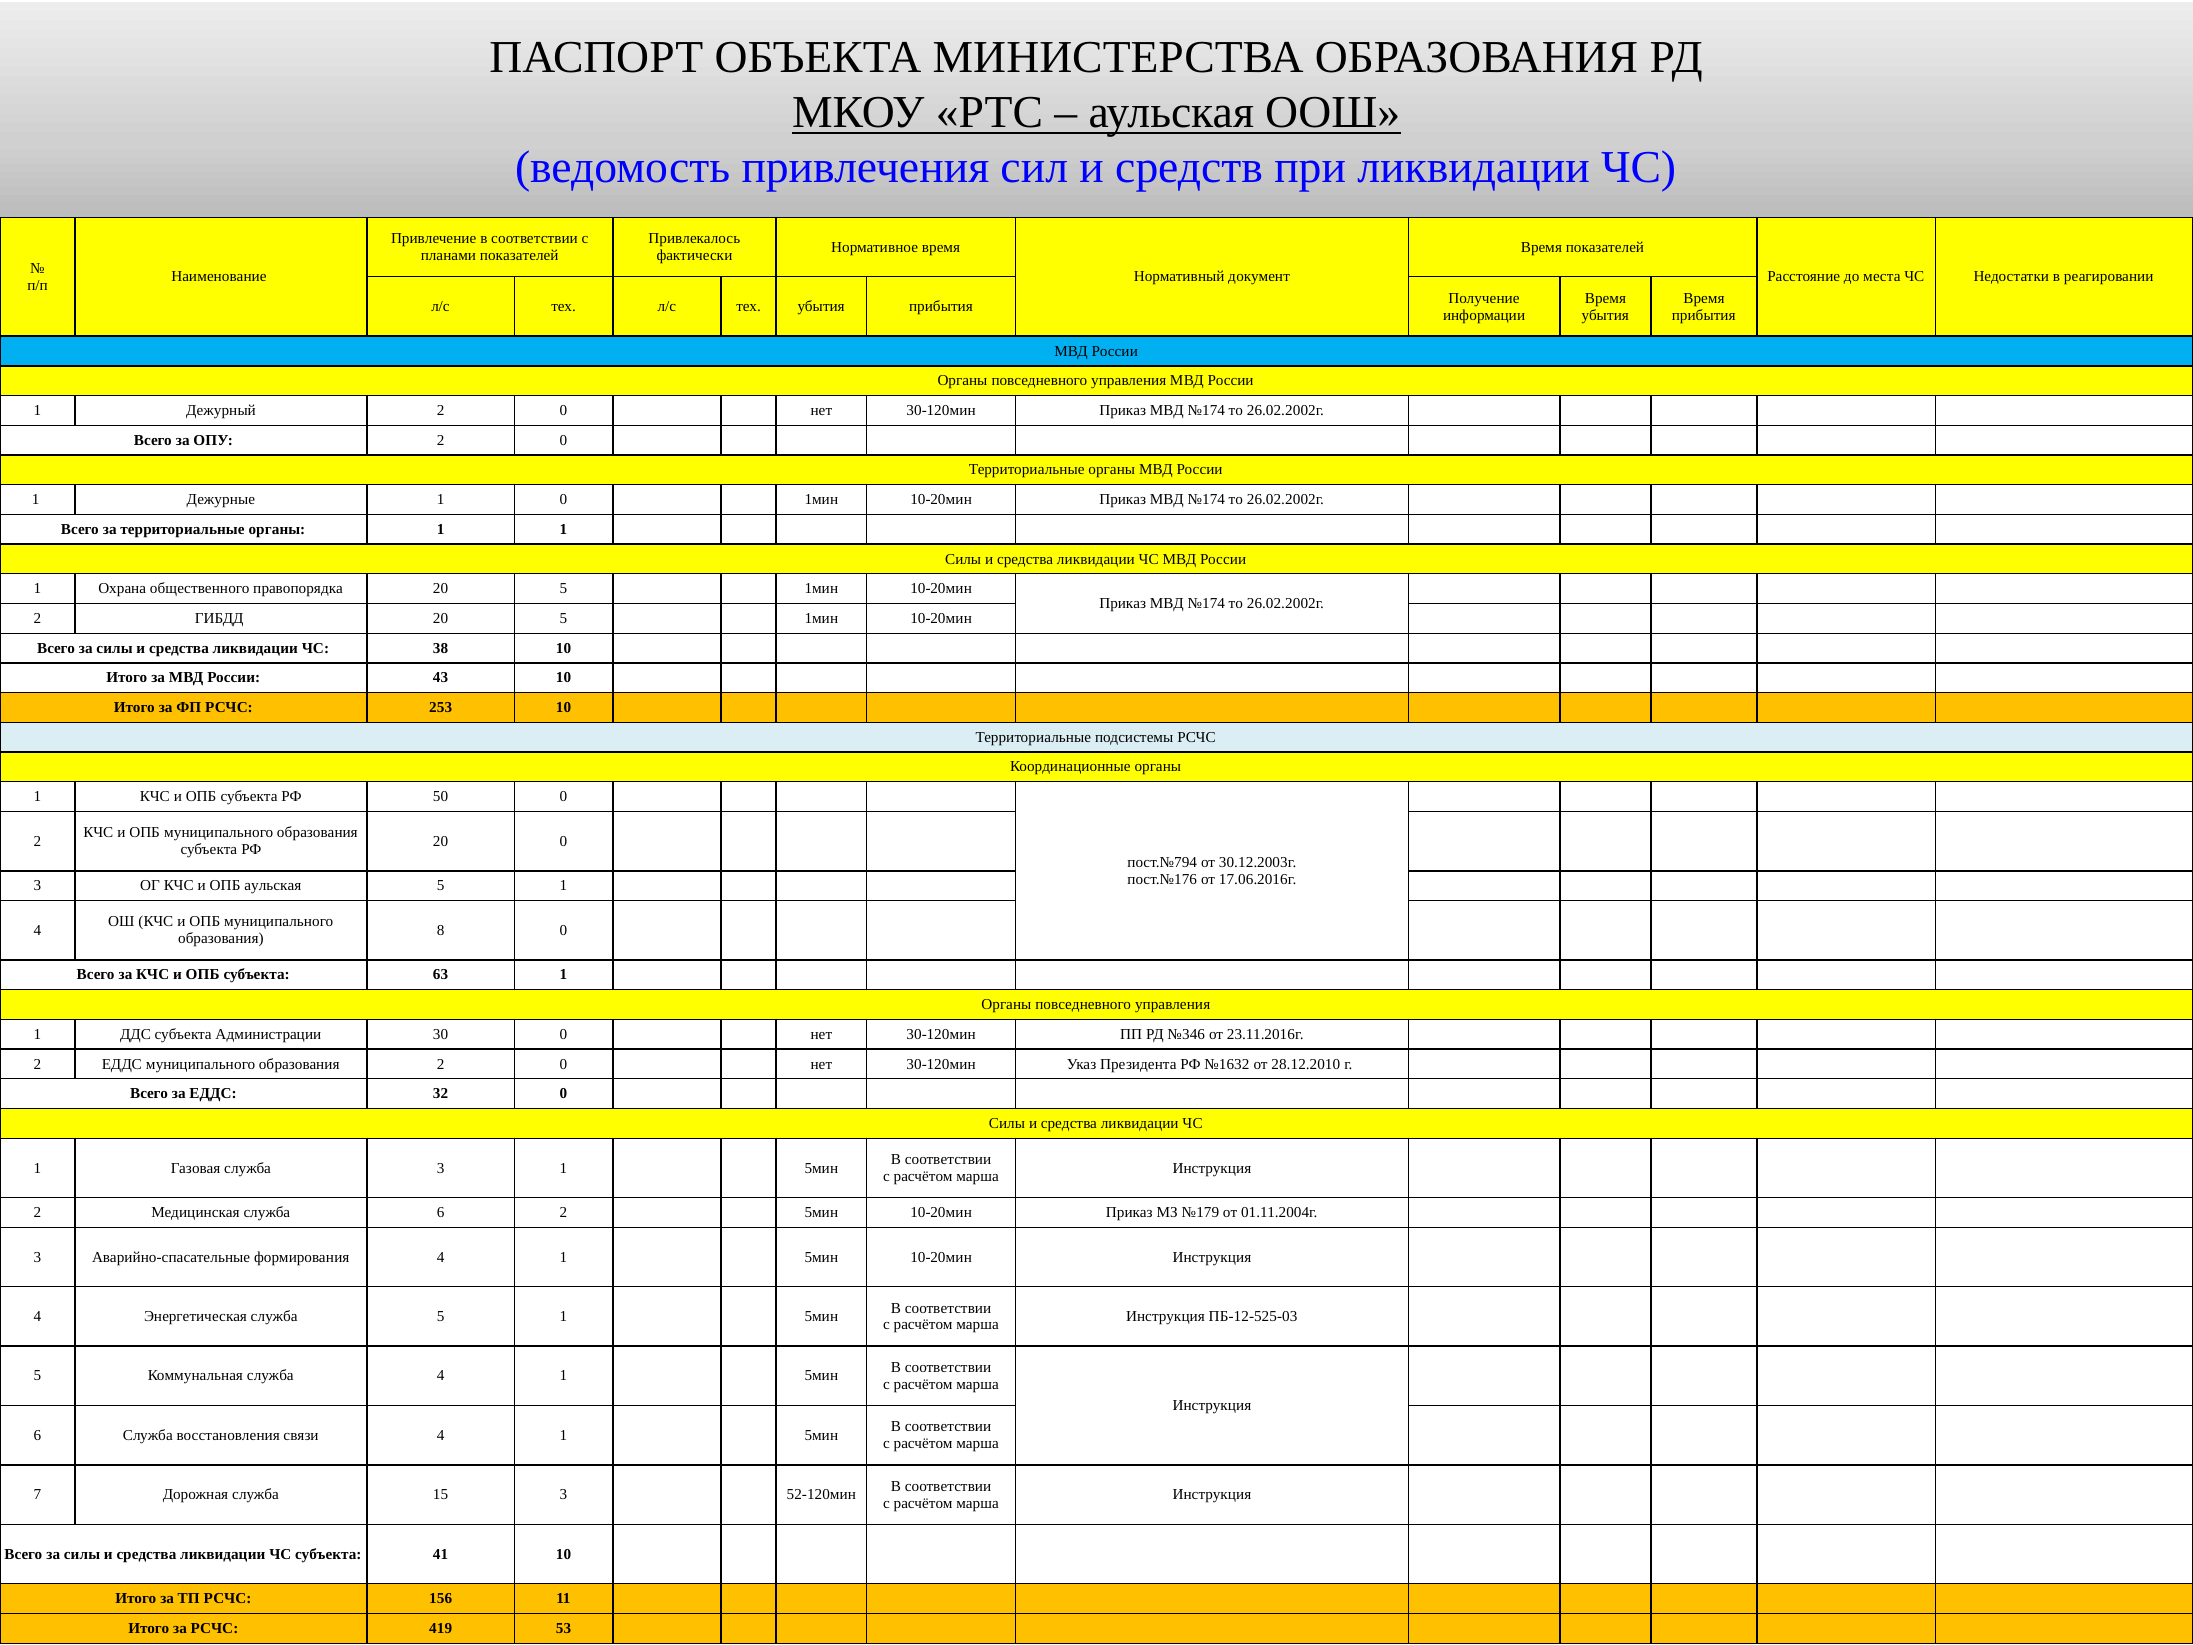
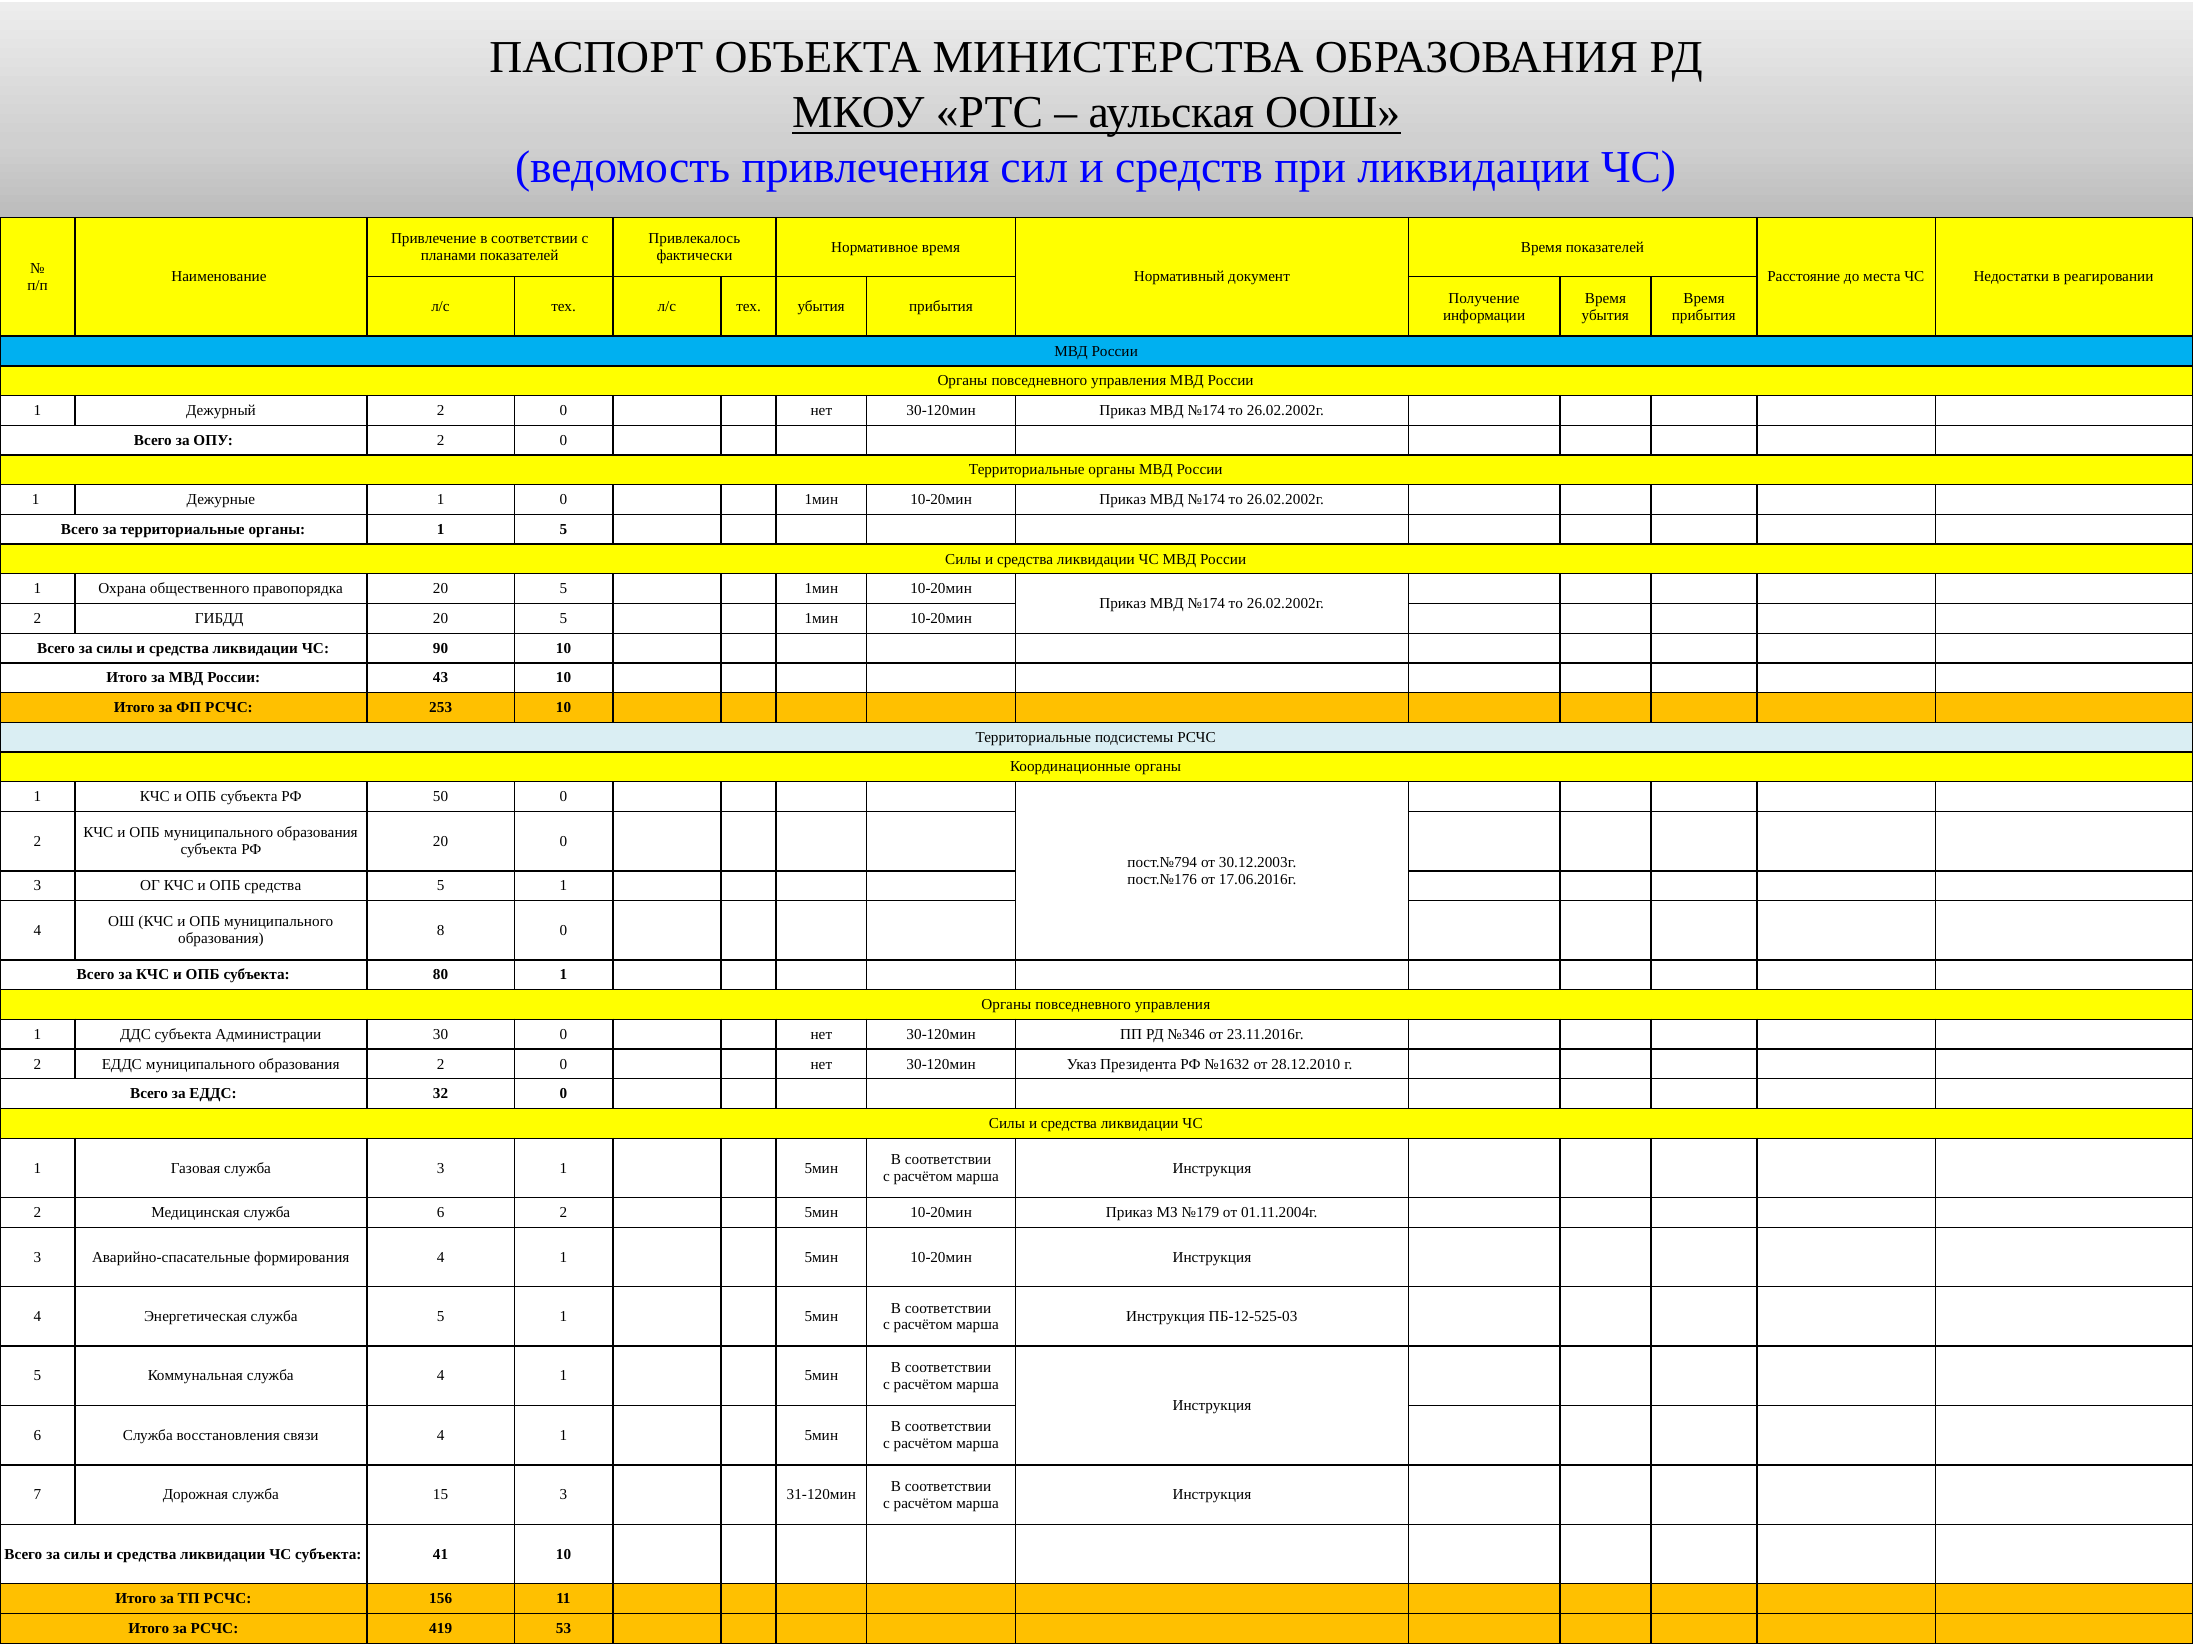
1 1: 1 -> 5 (564, 529)
38: 38 -> 90 (441, 648)
ОПБ аульская: аульская -> средства (273, 886)
63: 63 -> 80 (441, 975)
52-120мин: 52-120мин -> 31-120мин (821, 1495)
